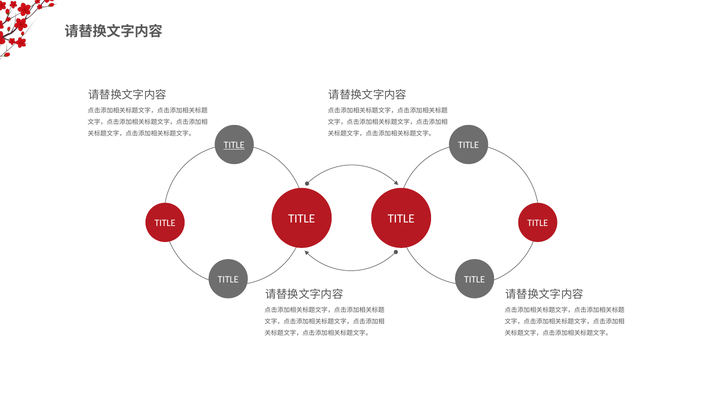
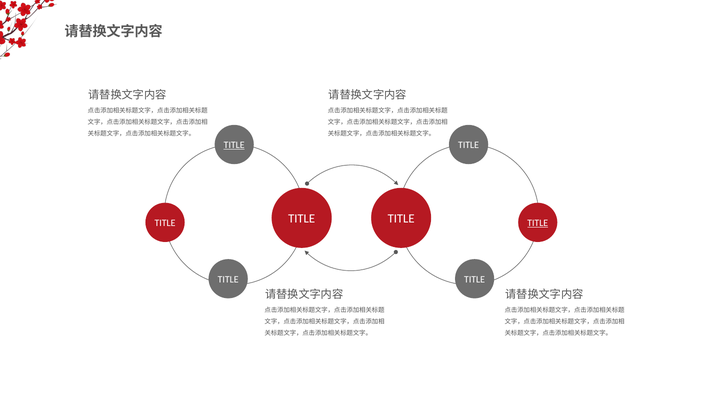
TITLE underline: none -> present (538, 223)
